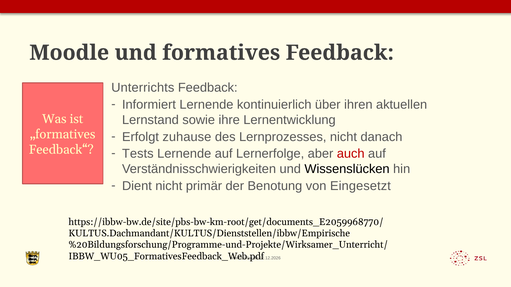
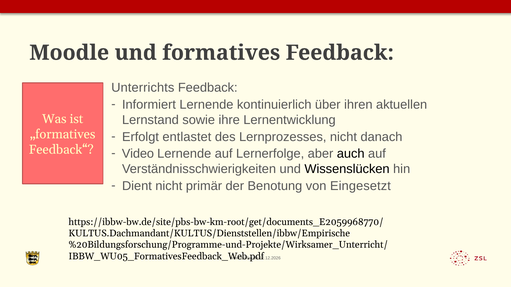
zuhause: zuhause -> entlastet (187, 137)
Tests: Tests -> Video (138, 154)
auch colour: red -> black (351, 154)
